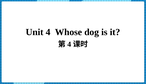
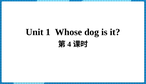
Unit 4: 4 -> 1 (48, 32)
